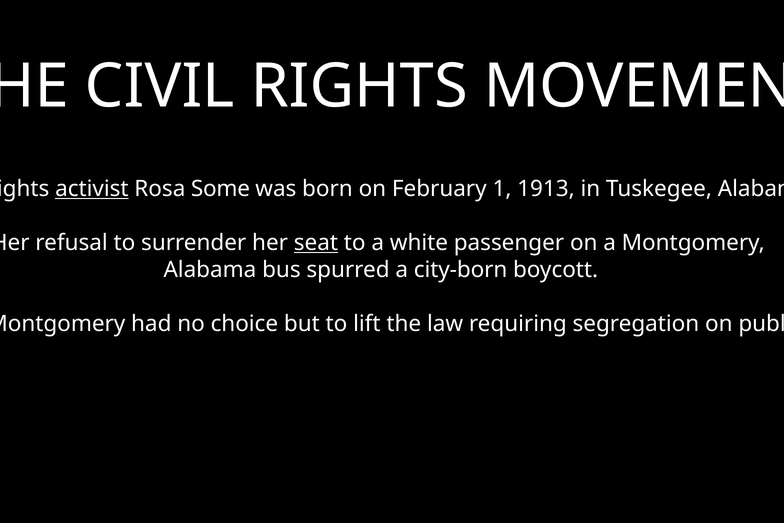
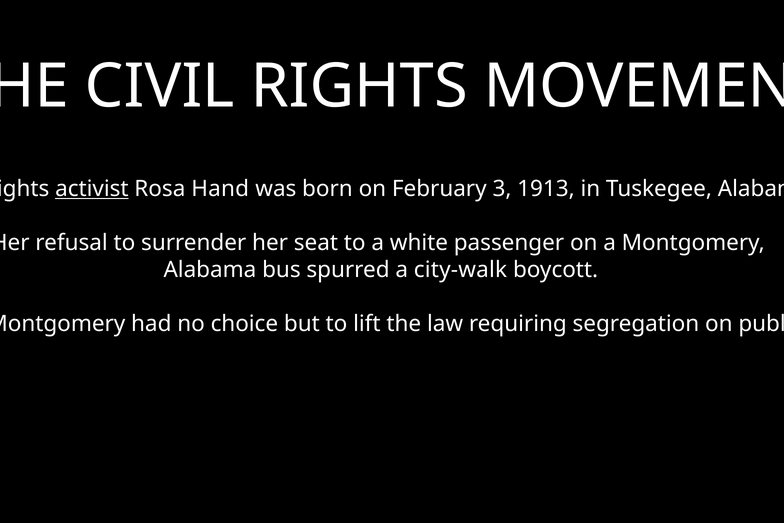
Some: Some -> Hand (220, 189)
1: 1 -> 3 (502, 189)
seat underline: present -> none (316, 243)
city-born: city-born -> city-walk (460, 270)
